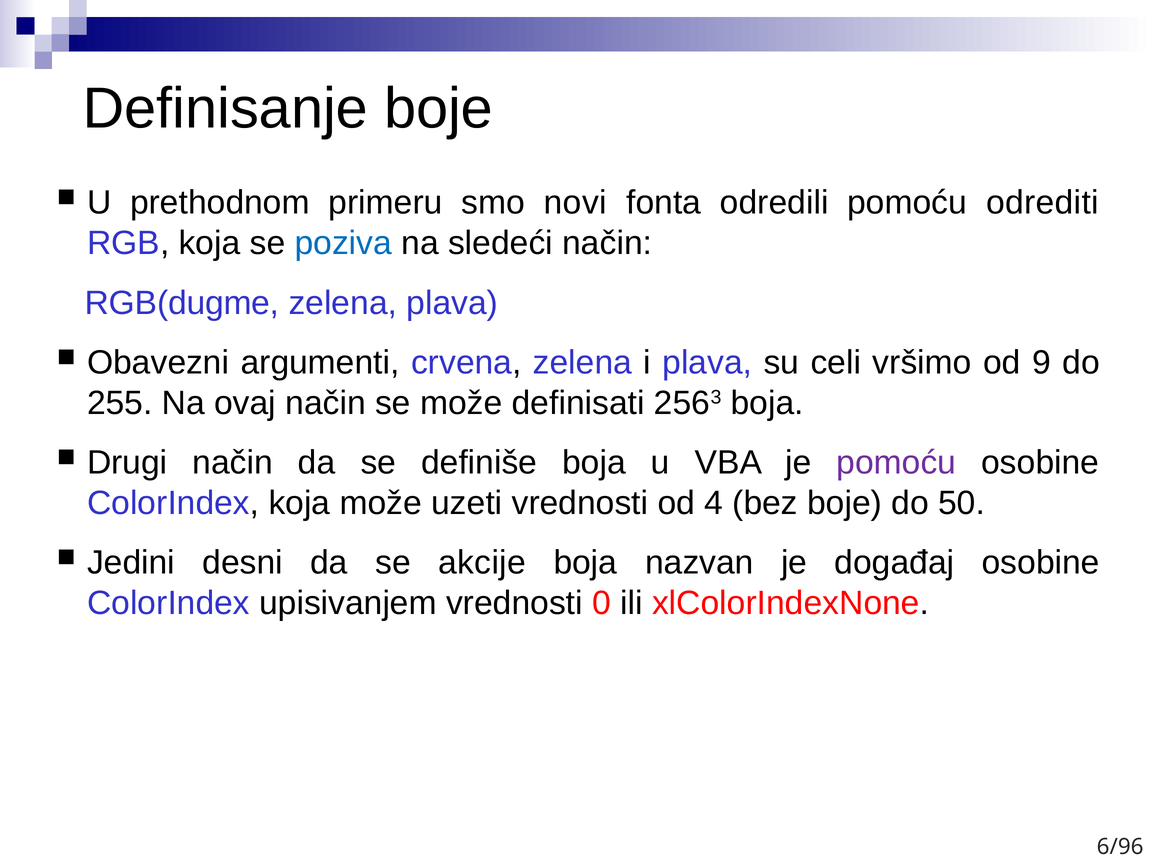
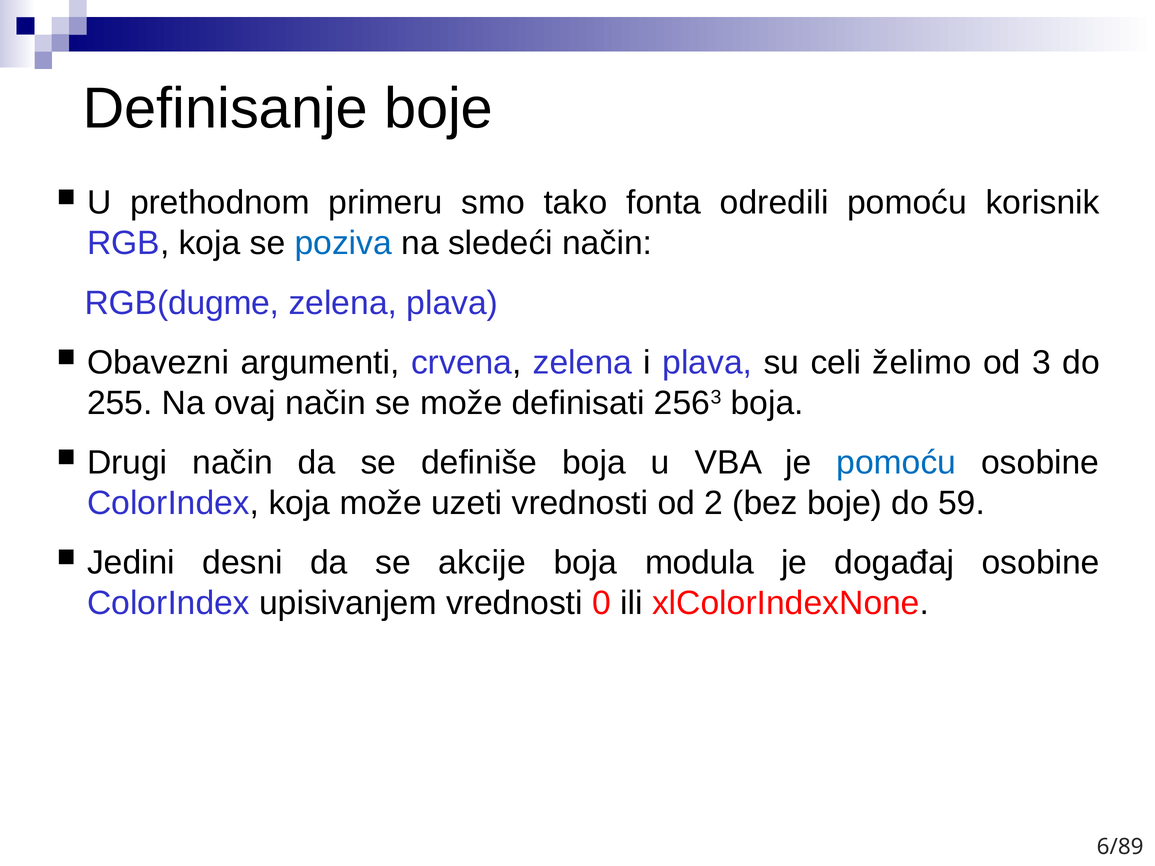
novi: novi -> tako (575, 203)
odrediti: odrediti -> korisnik (1043, 203)
vršimo: vršimo -> želimo (922, 363)
9: 9 -> 3 (1042, 363)
pomoću colour: purple -> blue (896, 463)
4: 4 -> 2 (714, 503)
50: 50 -> 59 (962, 503)
nazvan: nazvan -> modula (699, 563)
6/96: 6/96 -> 6/89 (1120, 847)
